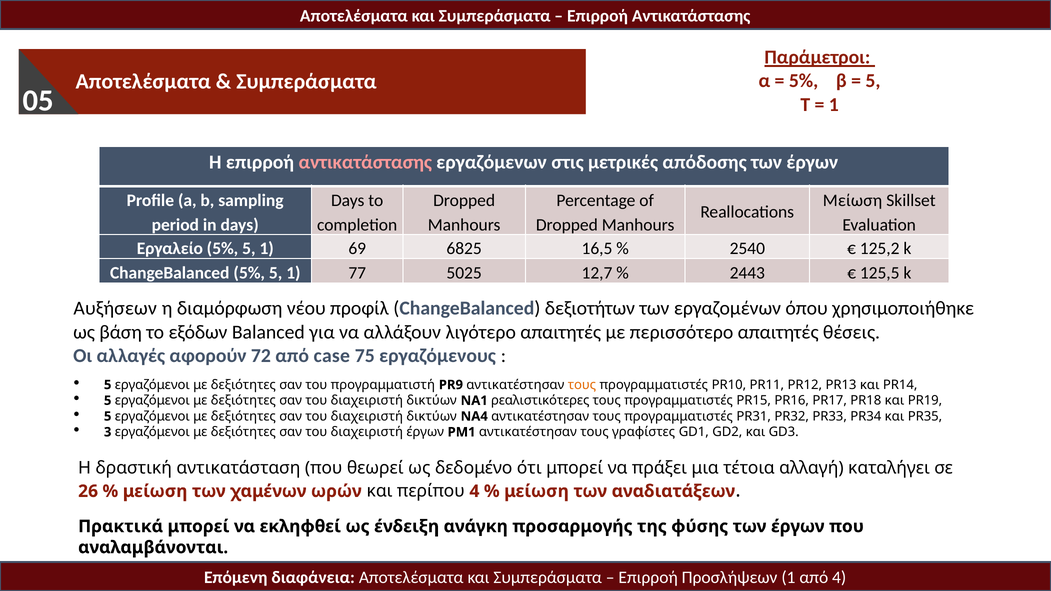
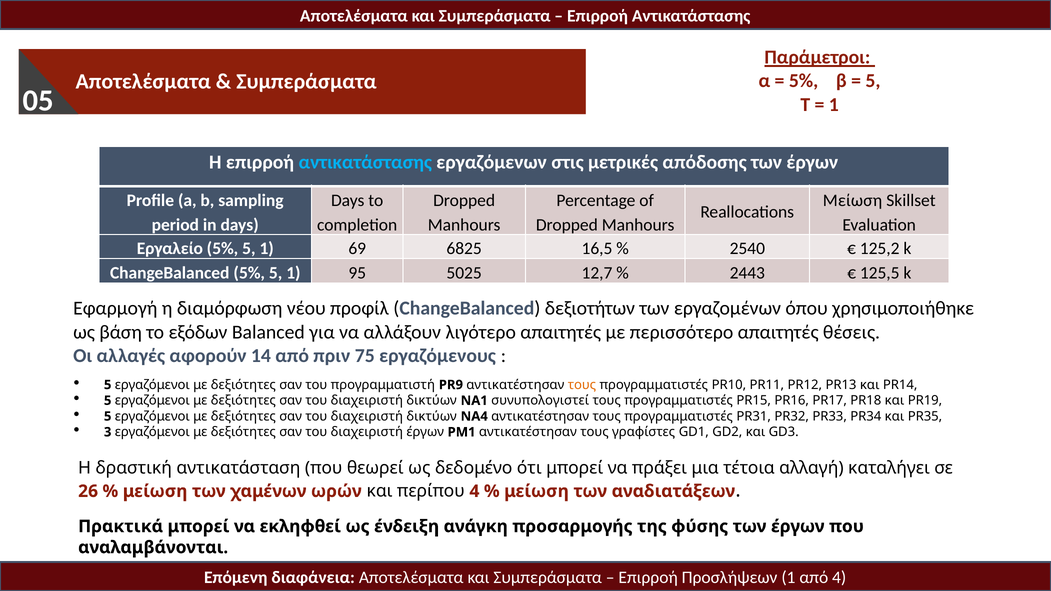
αντικατάστασης colour: pink -> light blue (365, 162)
77: 77 -> 95 (357, 273)
Αυξήσεων: Αυξήσεων -> Εφαρμογή (115, 309)
72: 72 -> 14 (261, 356)
case: case -> πριν (332, 356)
ρεαλιστικότερες: ρεαλιστικότερες -> συνυπολογιστεί (540, 401)
